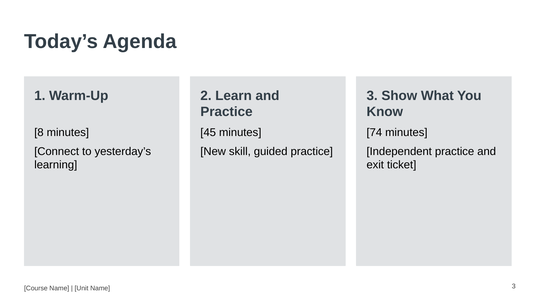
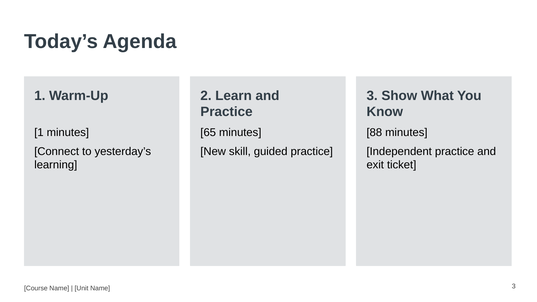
8: 8 -> 1 (39, 132)
45: 45 -> 65 (208, 132)
74: 74 -> 88 (374, 132)
